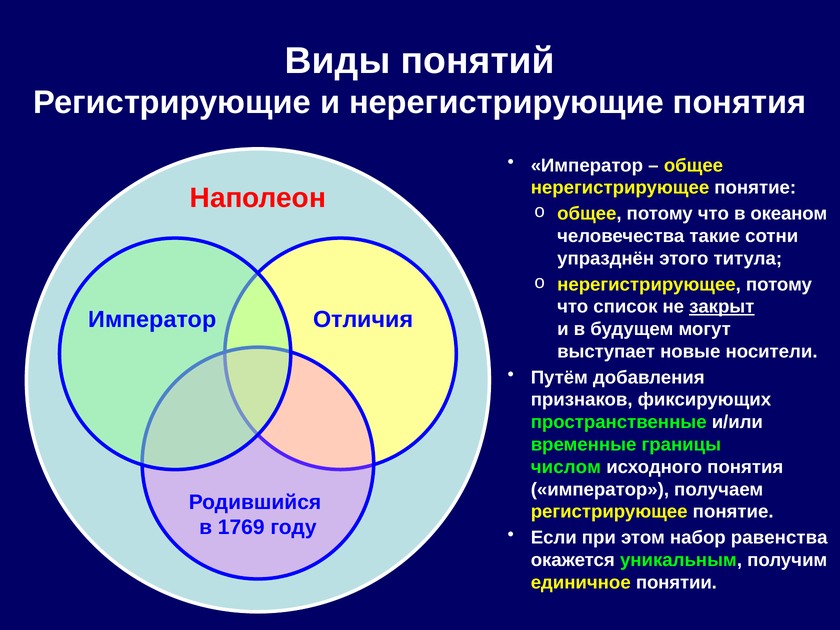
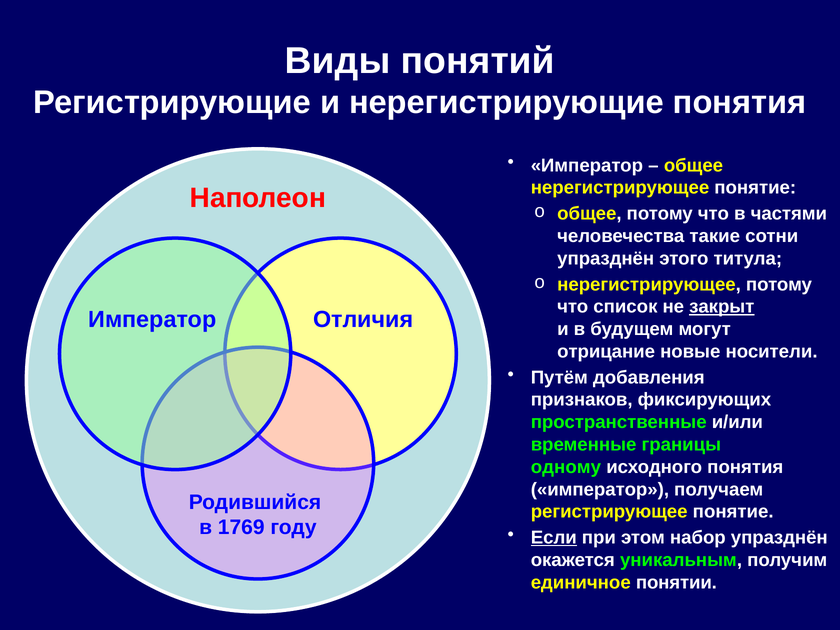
океаном: океаном -> частями (789, 214)
выступает: выступает -> отрицание (606, 352)
числом: числом -> одному (566, 467)
Если underline: none -> present (554, 538)
набор равенства: равенства -> упразднён (779, 538)
